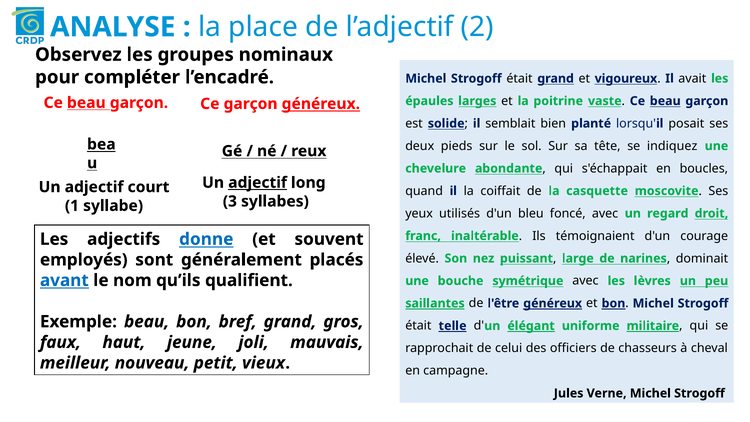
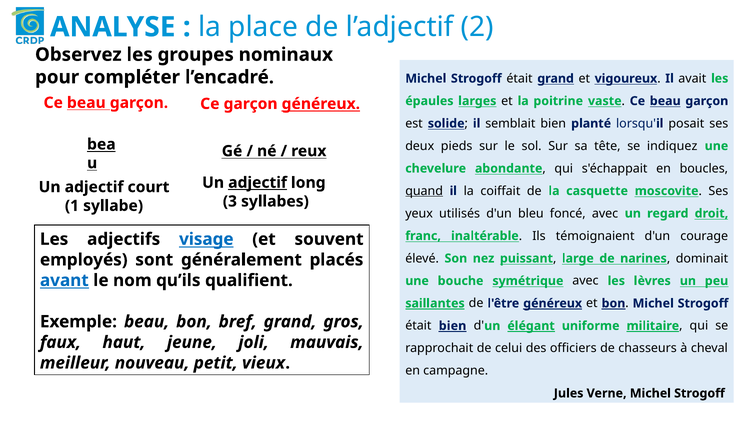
quand underline: none -> present (424, 191)
donne: donne -> visage (206, 239)
était telle: telle -> bien (453, 326)
